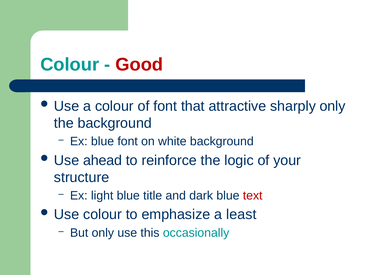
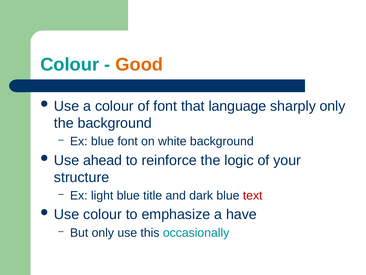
Good colour: red -> orange (139, 64)
attractive: attractive -> language (237, 106)
least: least -> have (241, 214)
